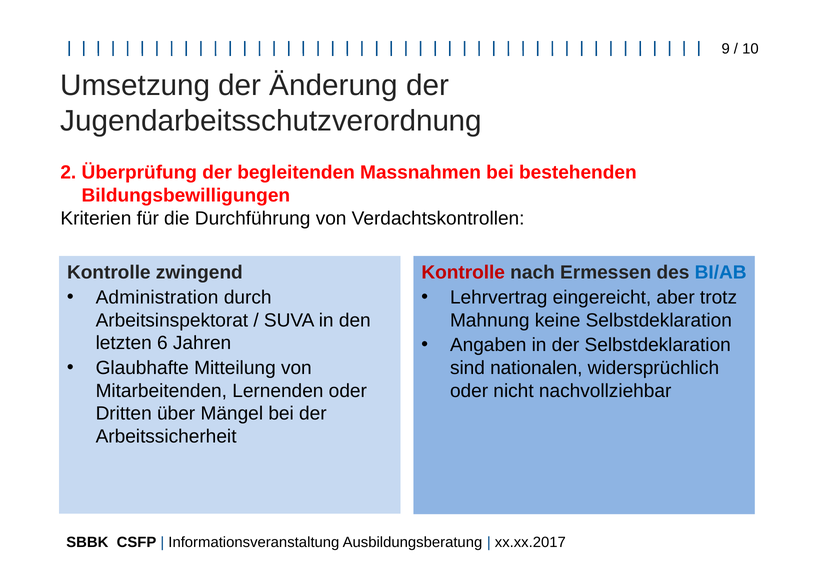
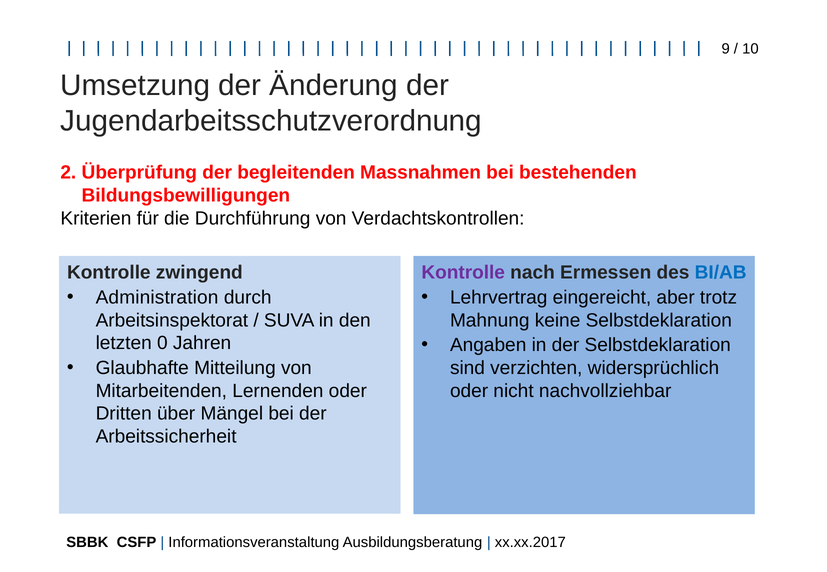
Kontrolle colour: red -> purple (463, 273)
6: 6 -> 0 (162, 343)
nationalen: nationalen -> verzichten (536, 368)
